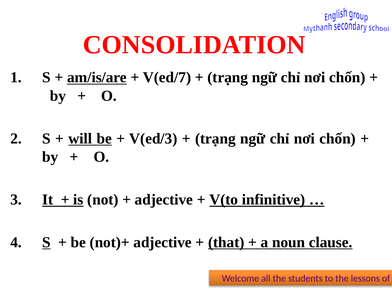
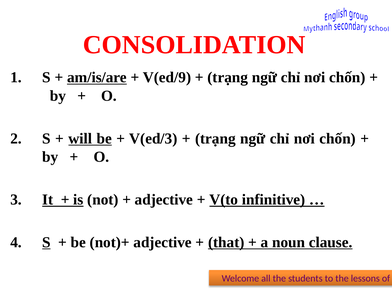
V(ed/7: V(ed/7 -> V(ed/9 (167, 77)
